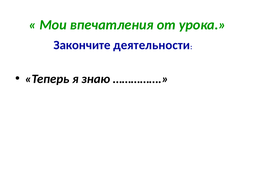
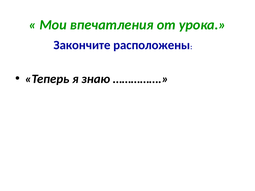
деятельности: деятельности -> расположены (152, 45)
